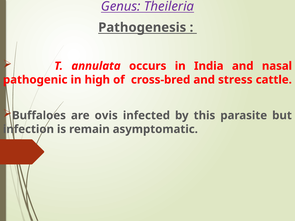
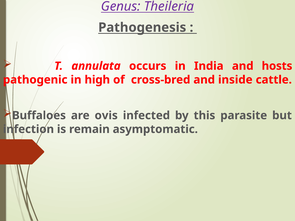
nasal: nasal -> hosts (277, 66)
stress: stress -> inside (235, 80)
